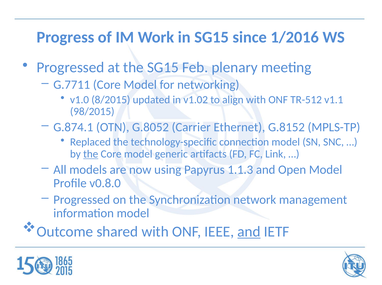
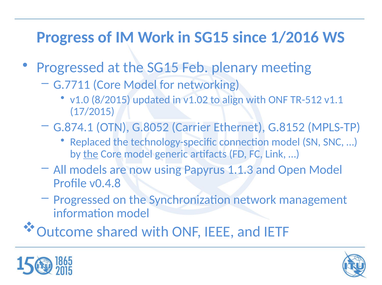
98/2015: 98/2015 -> 17/2015 (92, 112)
v0.8.0: v0.8.0 -> v0.4.8 (105, 183)
and underline: present -> none (249, 232)
